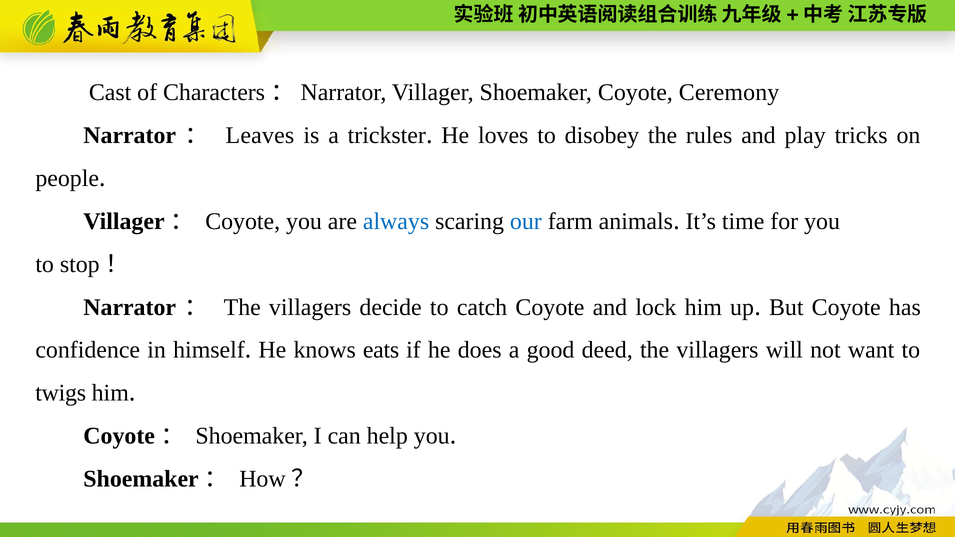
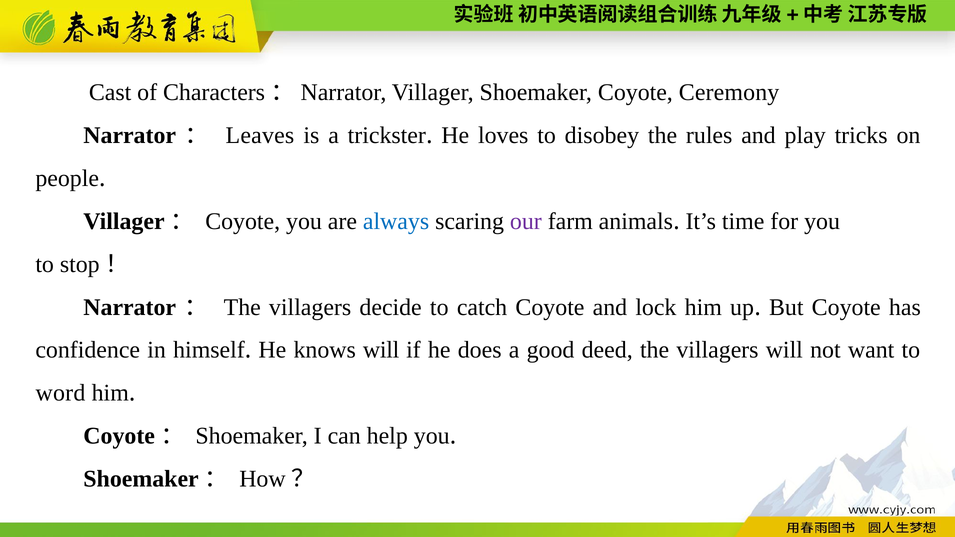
our colour: blue -> purple (526, 221)
knows eats: eats -> will (381, 350)
twigs: twigs -> word (60, 393)
